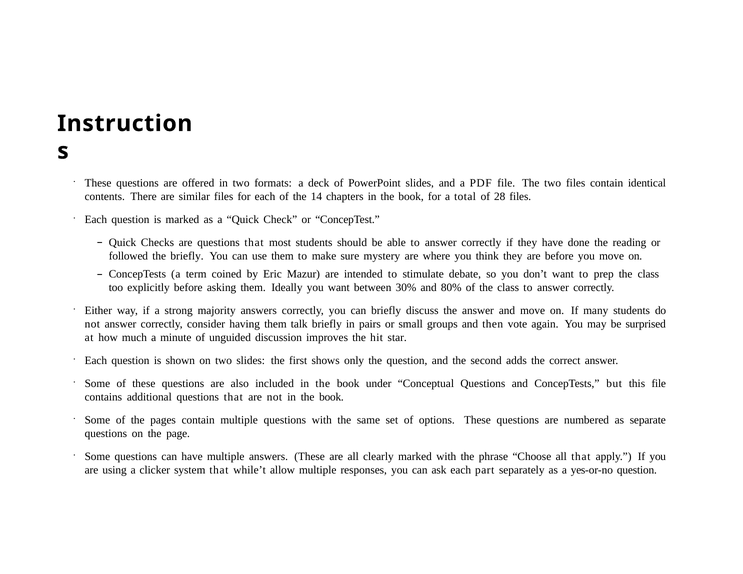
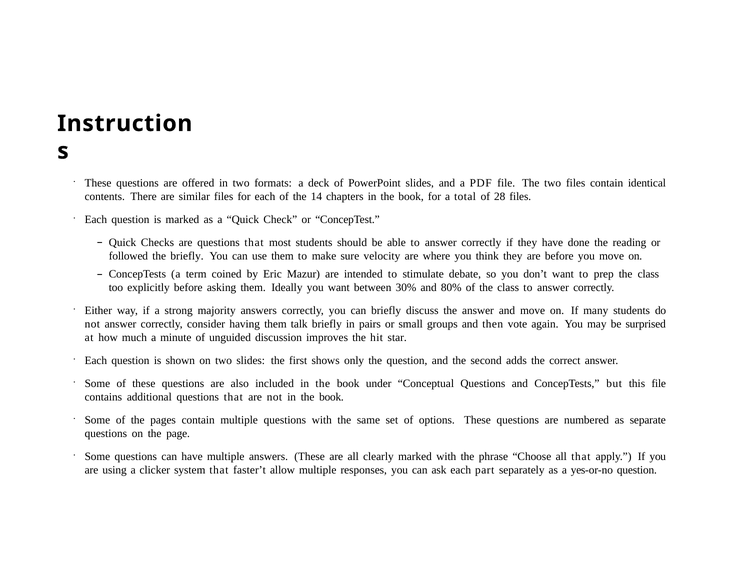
mystery: mystery -> velocity (382, 256)
while’t: while’t -> faster’t (250, 470)
